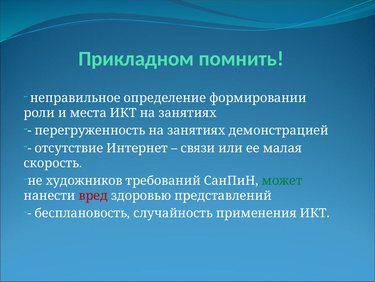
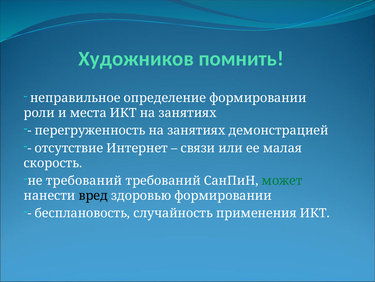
Прикладном: Прикладном -> Художников (136, 59)
не художников: художников -> требований (84, 180)
вред colour: red -> black (93, 195)
здоровью представлений: представлений -> формировании (223, 195)
